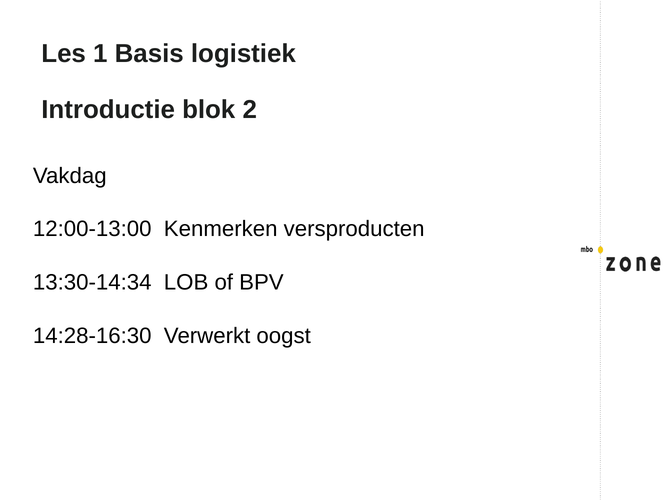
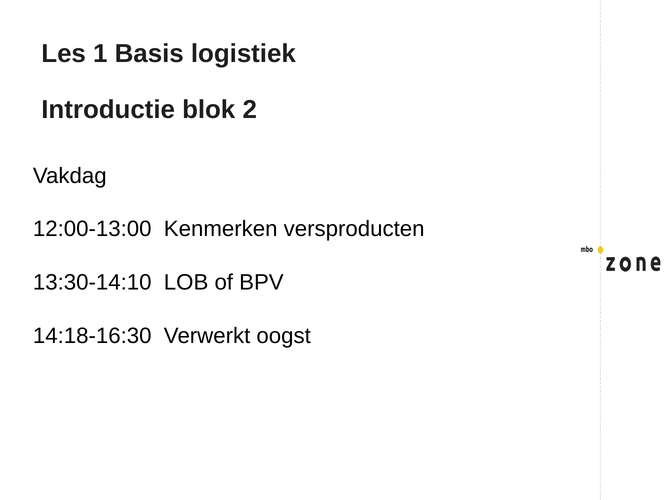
13:30-14:34: 13:30-14:34 -> 13:30-14:10 (92, 283)
14:28-16:30: 14:28-16:30 -> 14:18-16:30 (92, 336)
